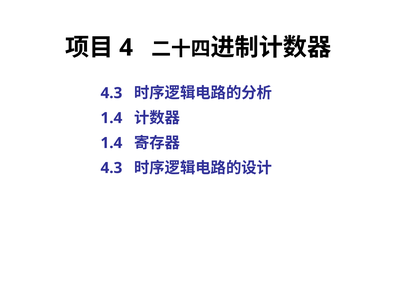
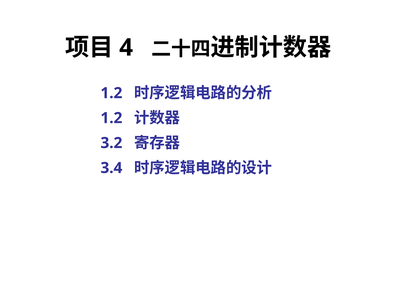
4.3: 4.3 -> 1.2 (111, 93)
1.4: 1.4 -> 1.2 (111, 118)
1.4: 1.4 -> 3.2 (111, 143)
4.3: 4.3 -> 3.4 (111, 168)
